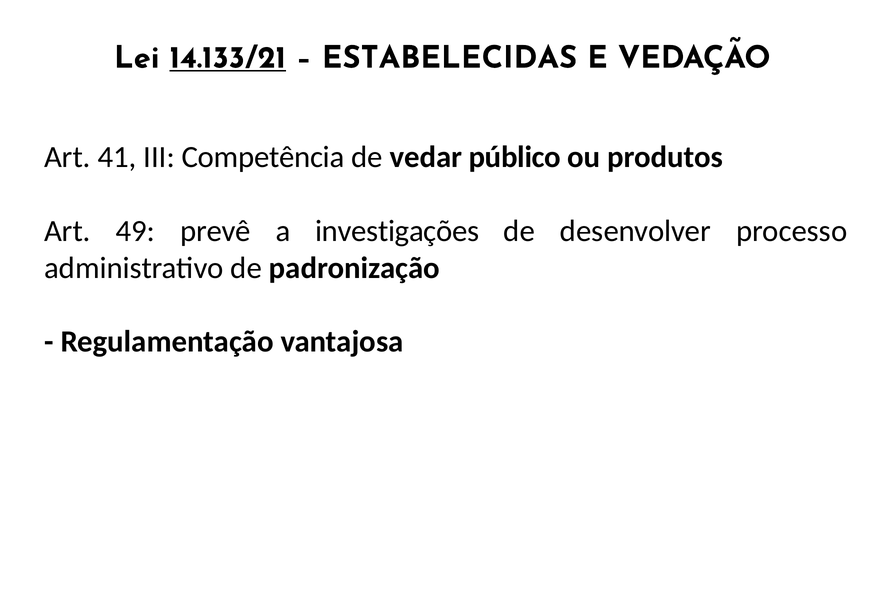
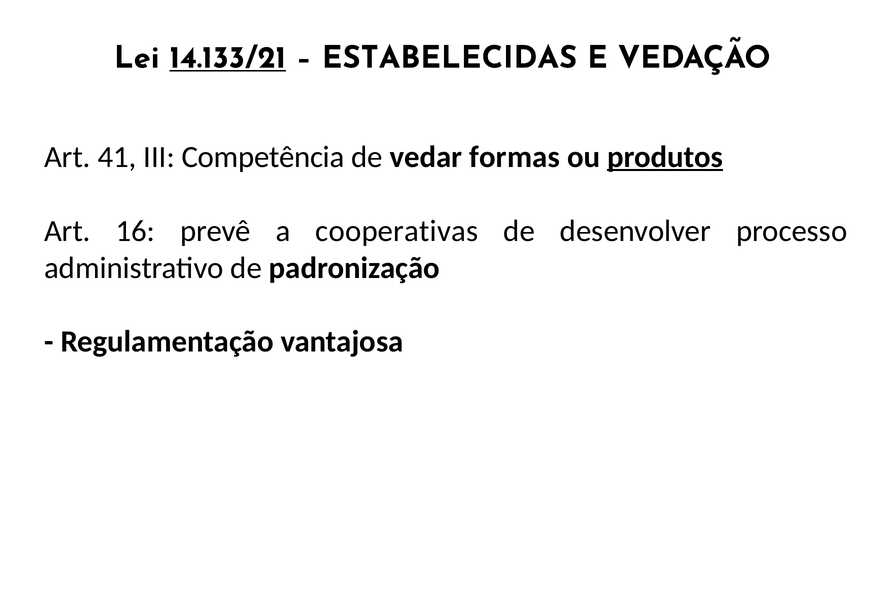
público: público -> formas (515, 157)
produtos underline: none -> present (665, 157)
49: 49 -> 16 (135, 231)
investigações: investigações -> cooperativas (397, 231)
